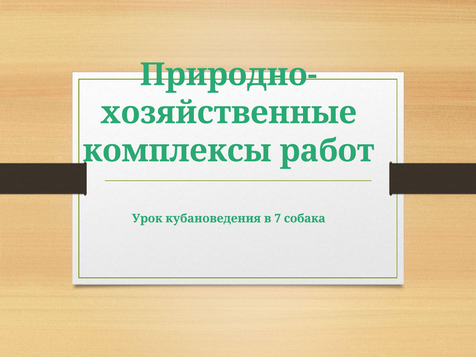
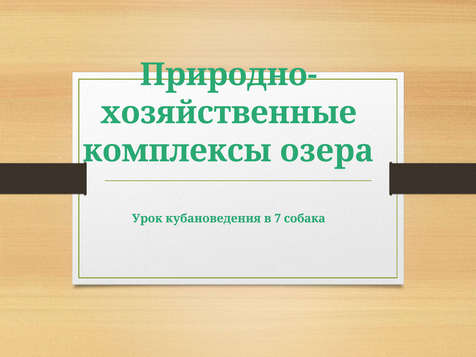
работ: работ -> озера (327, 151)
